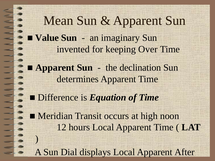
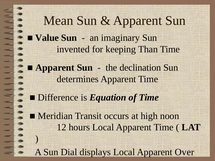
Over: Over -> Than (148, 49)
After: After -> Over (185, 152)
